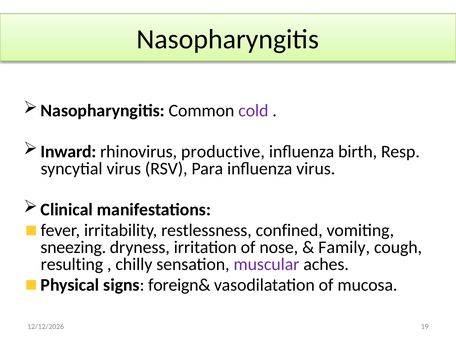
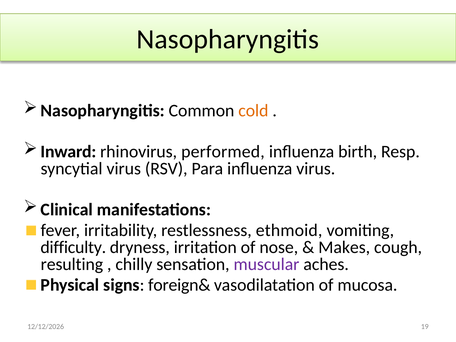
cold colour: purple -> orange (253, 111)
productive: productive -> performed (223, 152)
confined: confined -> ethmoid (289, 230)
sneezing: sneezing -> difficulty (73, 247)
Family: Family -> Makes (344, 247)
